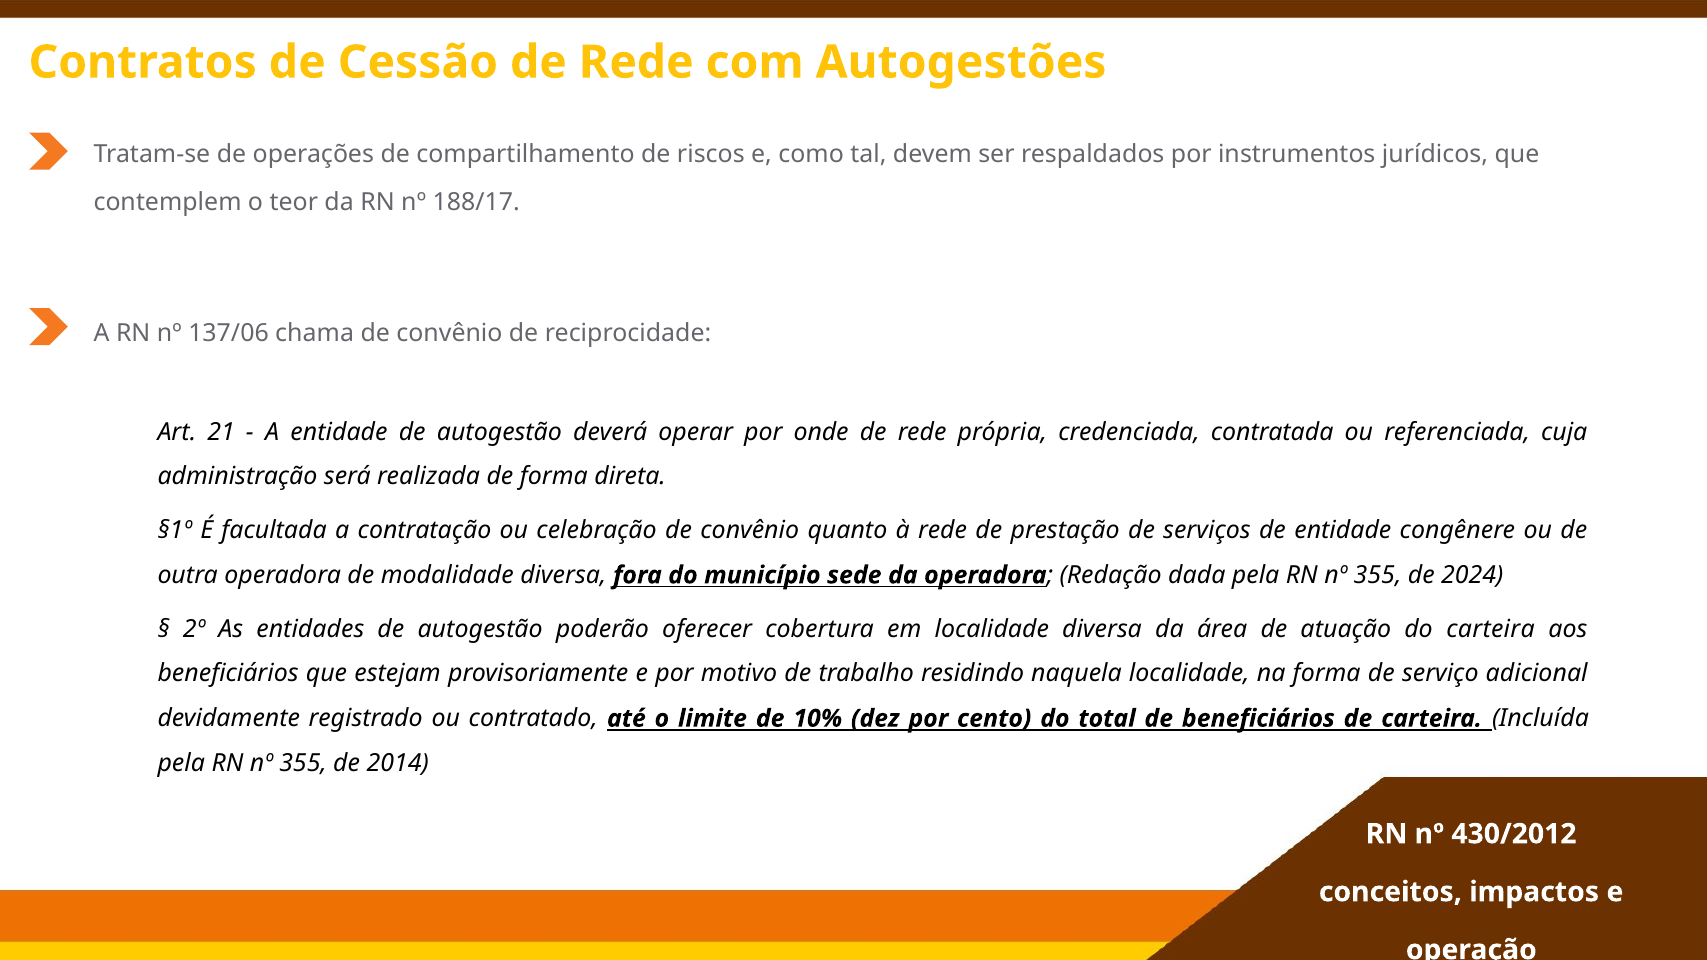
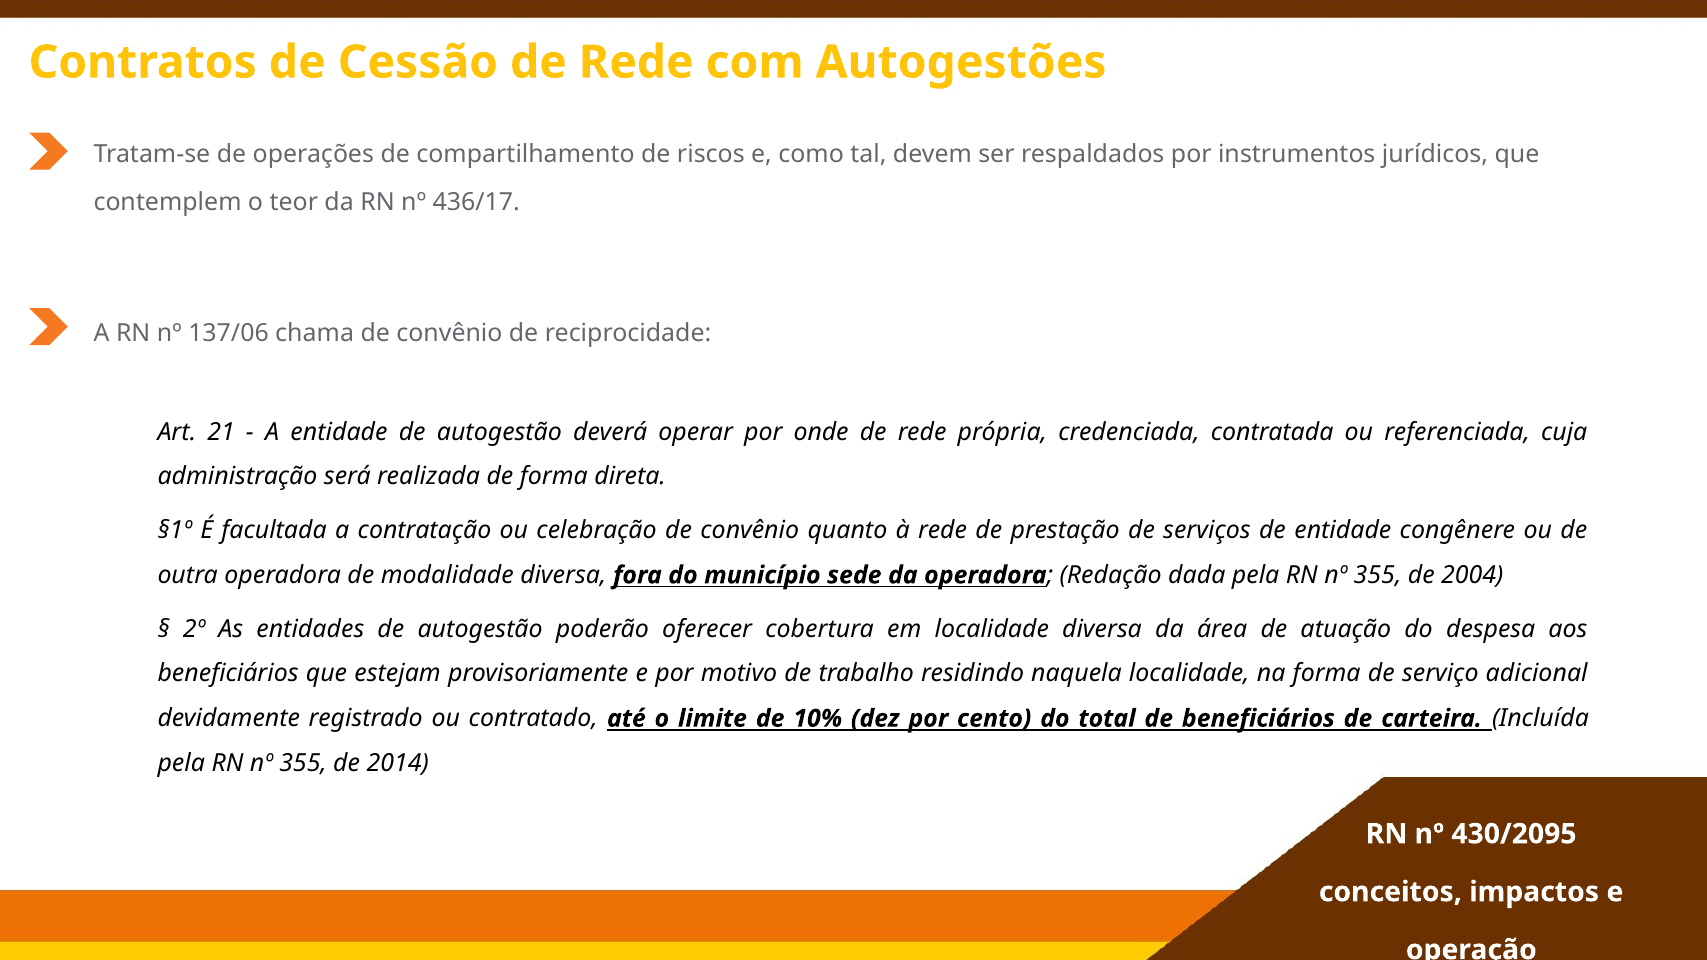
188/17: 188/17 -> 436/17 (476, 203)
2024: 2024 -> 2004 (1472, 575)
do carteira: carteira -> despesa (1491, 629)
430/2012: 430/2012 -> 430/2095 (1514, 834)
